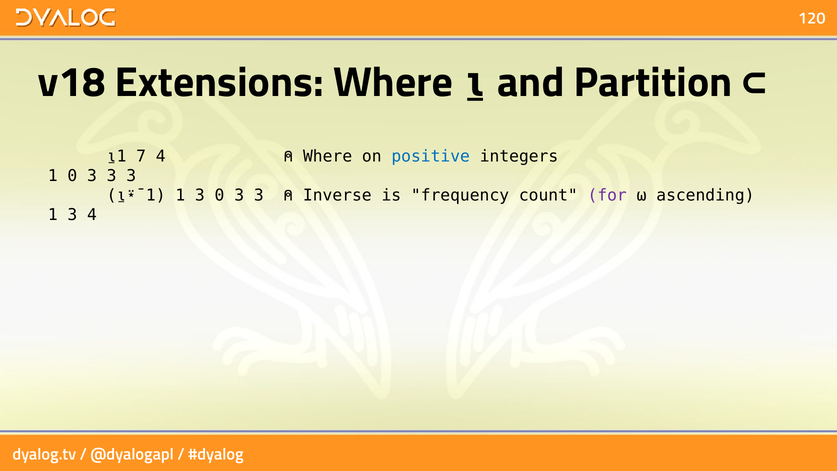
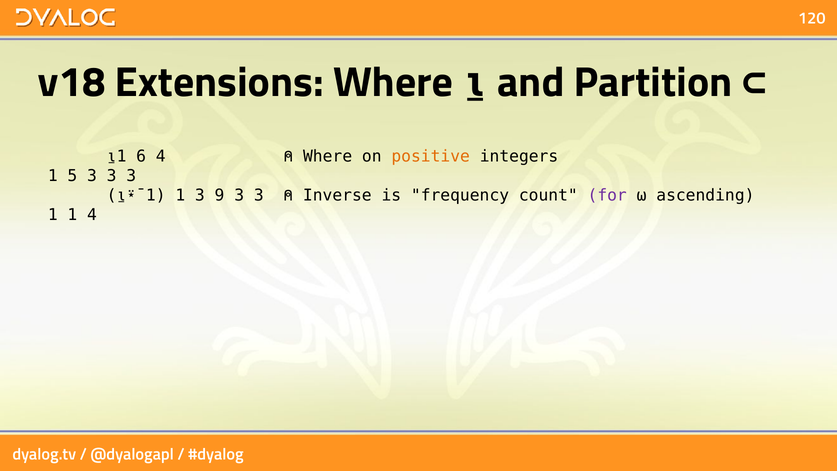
7: 7 -> 6 (141, 156)
positive colour: blue -> orange (431, 156)
1 0: 0 -> 5 (72, 176)
3 0: 0 -> 9 (220, 195)
3: 3 -> 1 (72, 215)
